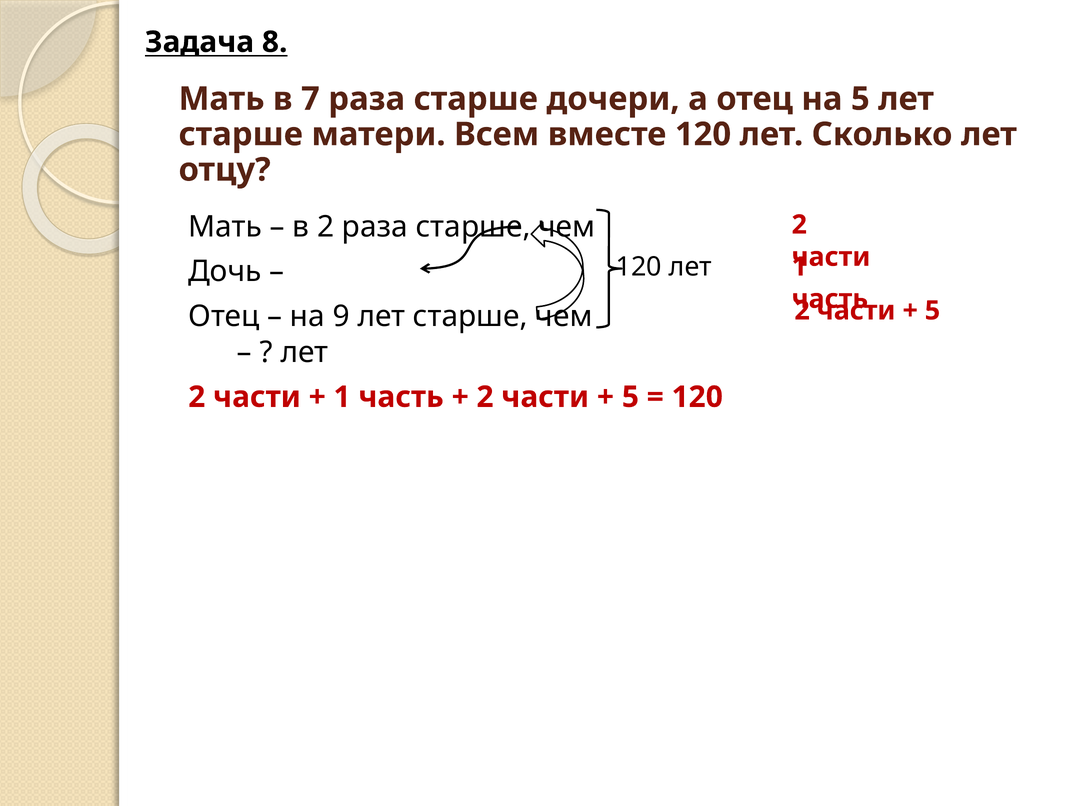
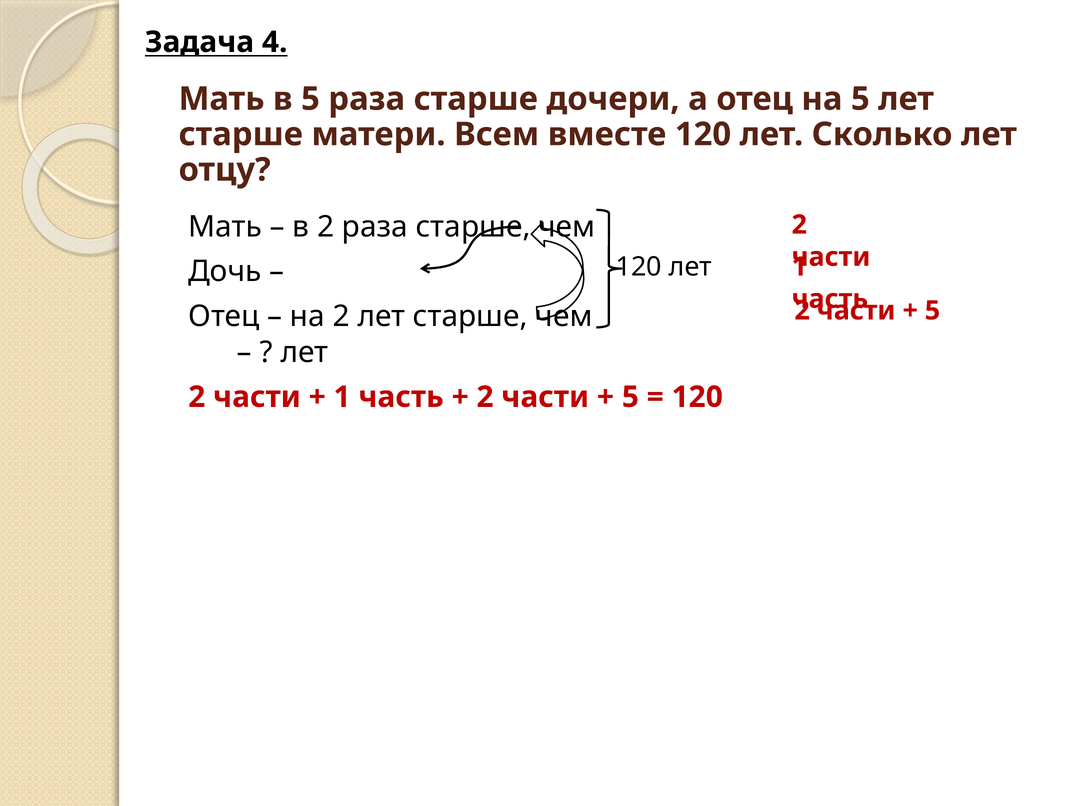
8: 8 -> 4 (275, 42)
в 7: 7 -> 5 (310, 99)
на 9: 9 -> 2 (341, 316)
